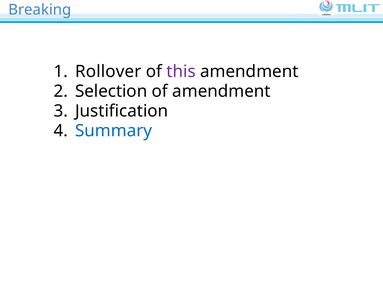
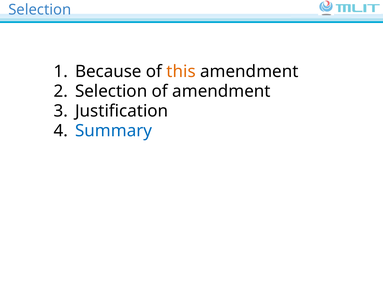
Breaking: Breaking -> Selection (40, 10)
Rollover: Rollover -> Because (108, 72)
this colour: purple -> orange (181, 72)
